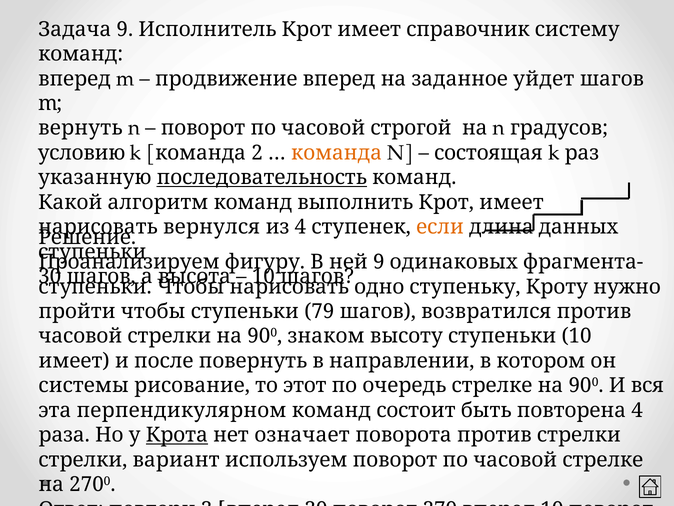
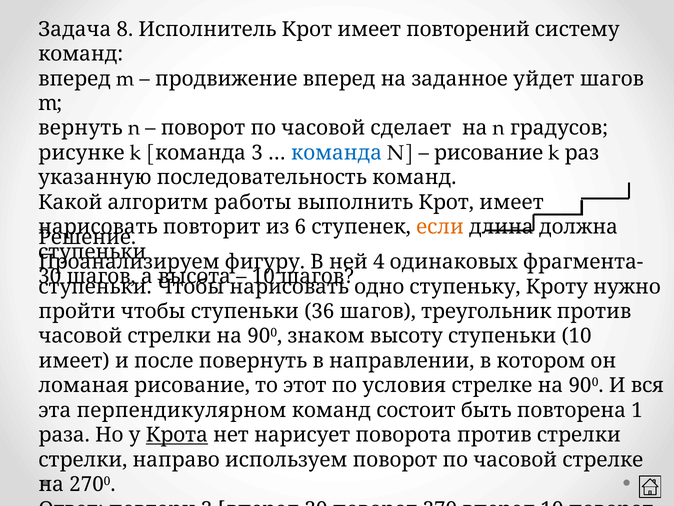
Задача 9: 9 -> 8 (125, 29)
справочник: справочник -> повторений (468, 29)
строгой: строгой -> сделает (411, 128)
условию: условию -> рисунке (81, 153)
команда 2: 2 -> 3 (257, 153)
команда colour: orange -> blue (337, 153)
состоящая: состоящая -> рисование (489, 153)
последовательность underline: present -> none (262, 177)
алгоритм команд: команд -> работы (253, 202)
вернулся: вернулся -> повторит (212, 227)
из 4: 4 -> 6 (300, 227)
данных: данных -> должна (578, 227)
ней 9: 9 -> 4 (379, 262)
79: 79 -> 36 (319, 311)
возвратился: возвратился -> треугольник (486, 311)
системы: системы -> ломаная (84, 385)
очередь: очередь -> условия (404, 385)
повторена 4: 4 -> 1 (637, 410)
означает: означает -> нарисует (302, 435)
вариант: вариант -> направо (176, 459)
